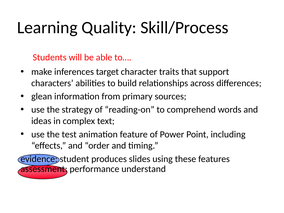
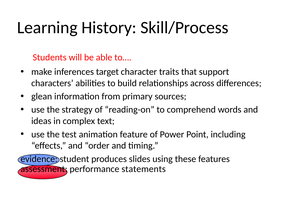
Quality: Quality -> History (109, 27)
understand: understand -> statements (144, 169)
